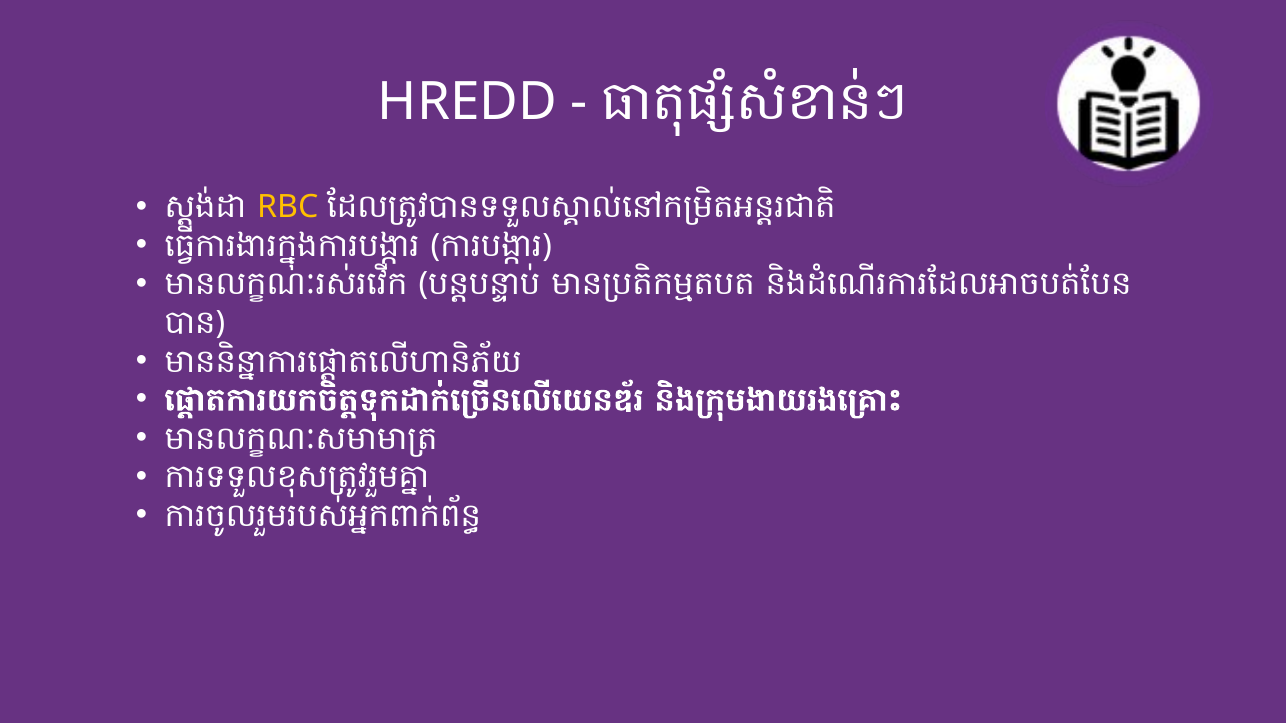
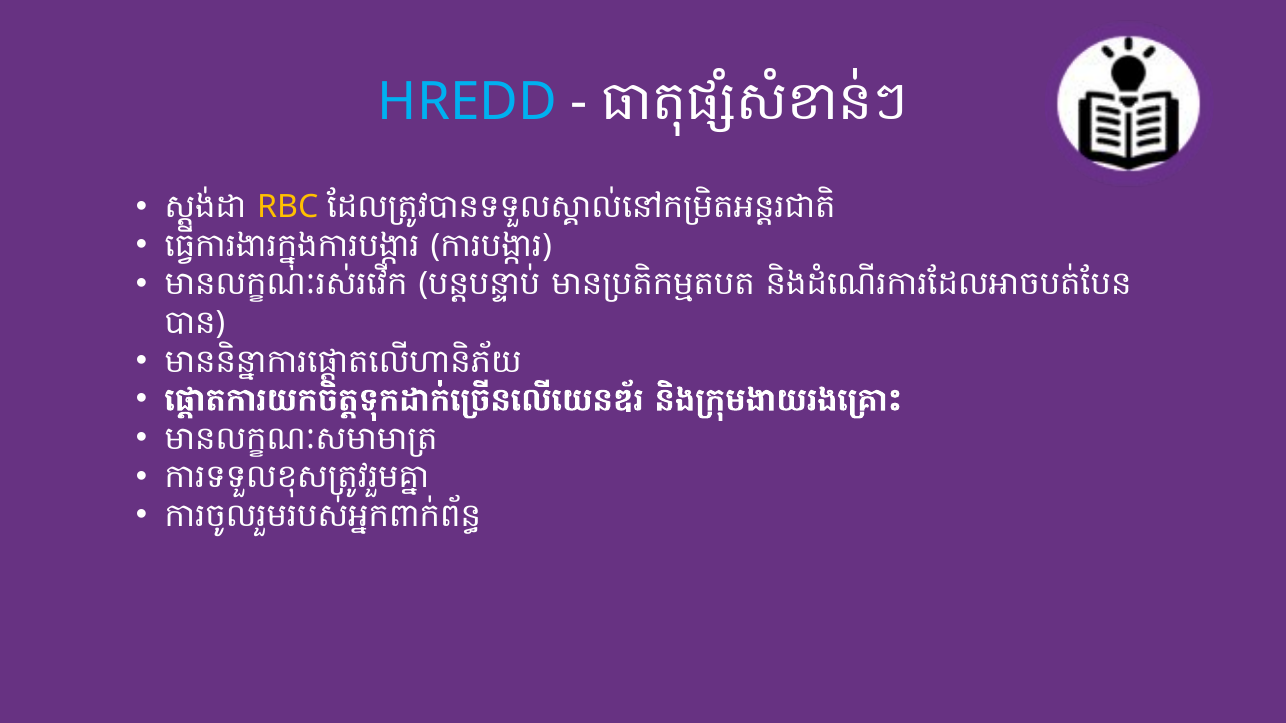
HREDD colour: white -> light blue (468, 102)
